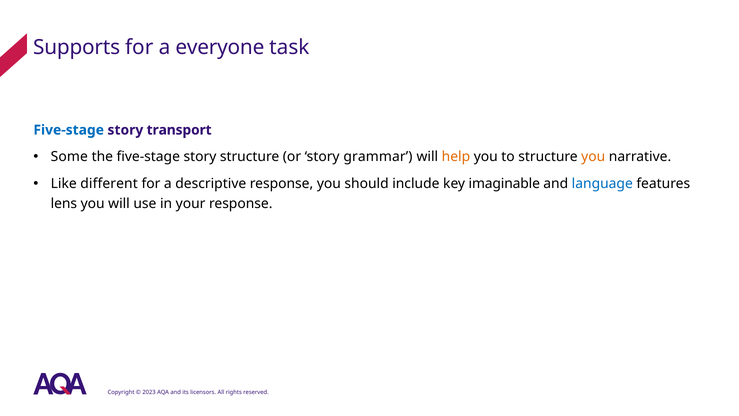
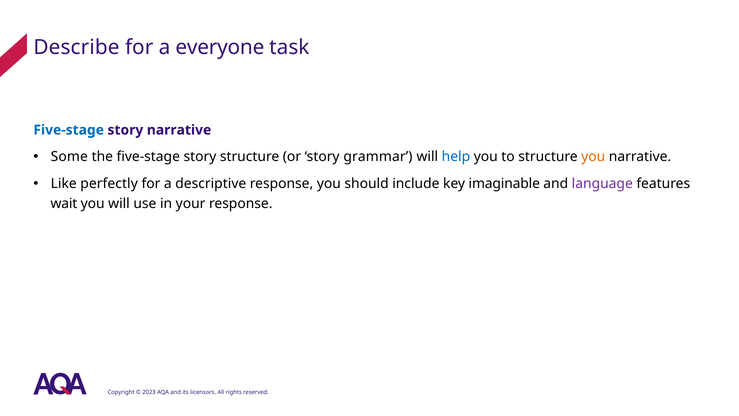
Supports: Supports -> Describe (76, 47)
story transport: transport -> narrative (179, 130)
help colour: orange -> blue (456, 157)
different: different -> perfectly (109, 184)
language colour: blue -> purple (602, 184)
lens: lens -> wait (64, 204)
